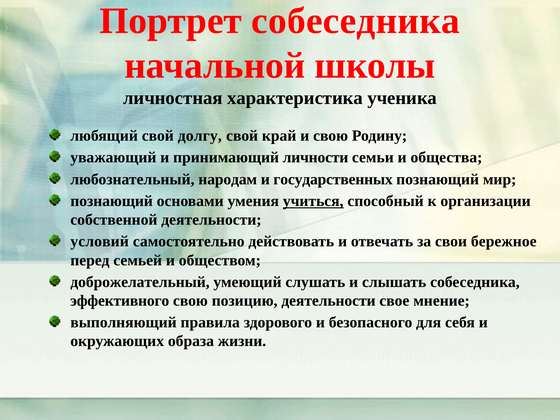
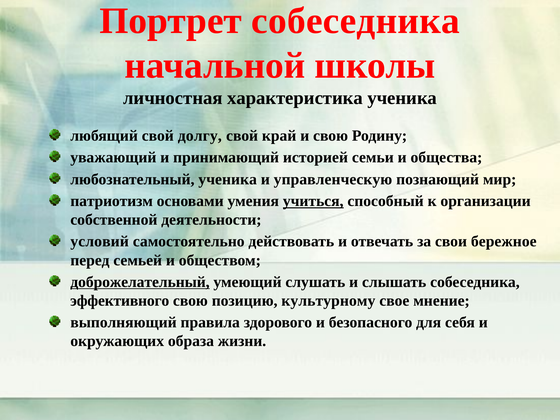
личности: личности -> историей (315, 158)
любознательный народам: народам -> ученика (228, 179)
государственных: государственных -> управленческую (333, 179)
познающий: познающий -> патриотизм (112, 201)
доброжелательный underline: none -> present (140, 282)
позицию деятельности: деятельности -> культурному (328, 301)
